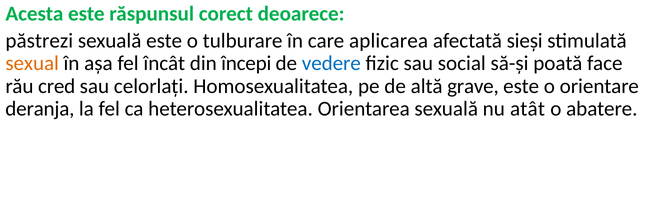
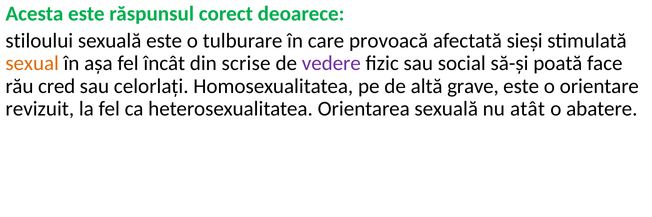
păstrezi: păstrezi -> stiloului (39, 41)
aplicarea: aplicarea -> provoacă (389, 41)
începi: începi -> scrise (246, 64)
vedere colour: blue -> purple (331, 64)
deranja: deranja -> revizuit (40, 109)
